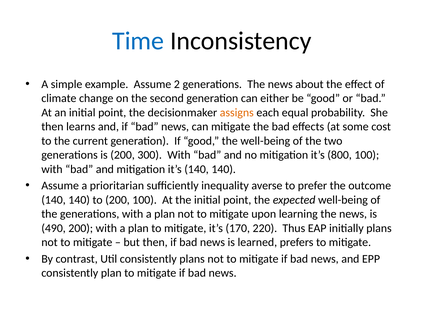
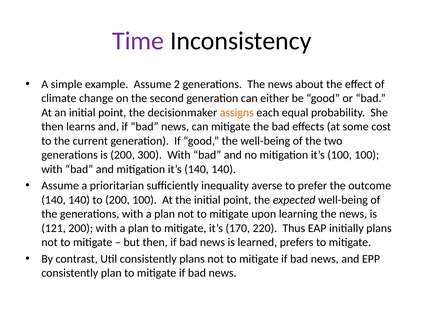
Time colour: blue -> purple (138, 41)
it’s 800: 800 -> 100 (340, 155)
490: 490 -> 121 (54, 228)
